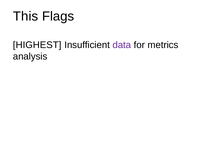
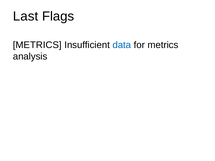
This: This -> Last (26, 16)
HIGHEST: HIGHEST -> METRICS (37, 45)
data colour: purple -> blue (122, 45)
